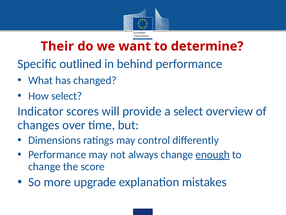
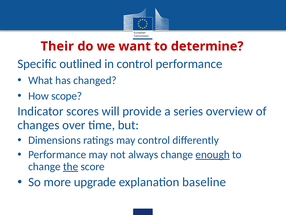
in behind: behind -> control (135, 64)
How select: select -> scope (67, 96)
a select: select -> series (188, 111)
the underline: none -> present (71, 166)
mistakes: mistakes -> baseline (204, 182)
